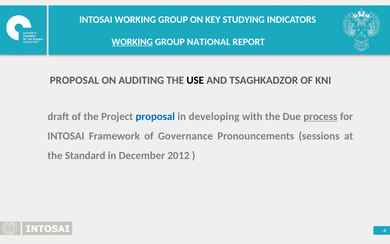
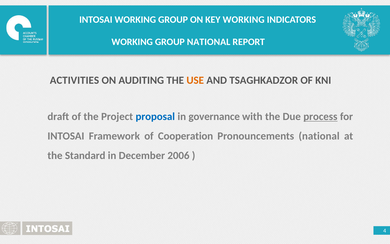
KEY STUDYING: STUDYING -> WORKING (244, 20)
WORKING underline: present -> none (132, 42)
PROPOSAL: PROPOSAL -> ACTIVITIES (74, 80)
USE colour: black -> orange (195, 80)
developing: developing -> governance (214, 116)
Governance: Governance -> Cooperation (186, 136)
Pronouncements sessions: sessions -> national (319, 136)
2012: 2012 -> 2006 (178, 155)
